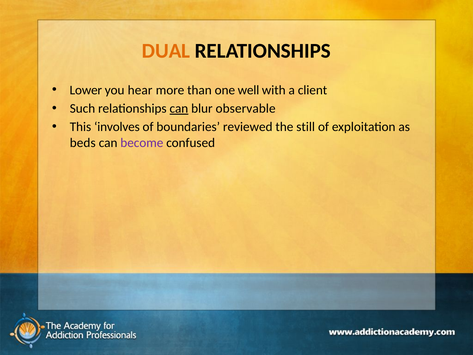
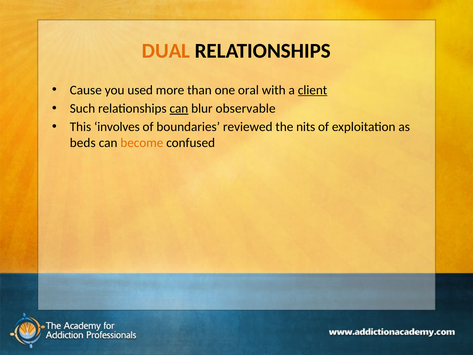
Lower: Lower -> Cause (86, 90)
hear: hear -> used (140, 90)
well: well -> oral (248, 90)
client underline: none -> present (313, 90)
still: still -> nits (306, 127)
become colour: purple -> orange (142, 143)
